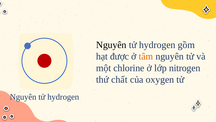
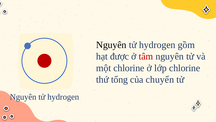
tâm colour: orange -> red (146, 56)
lớp nitrogen: nitrogen -> chlorine (185, 68)
chất: chất -> tổng (119, 79)
oxygen: oxygen -> chuyển (160, 79)
